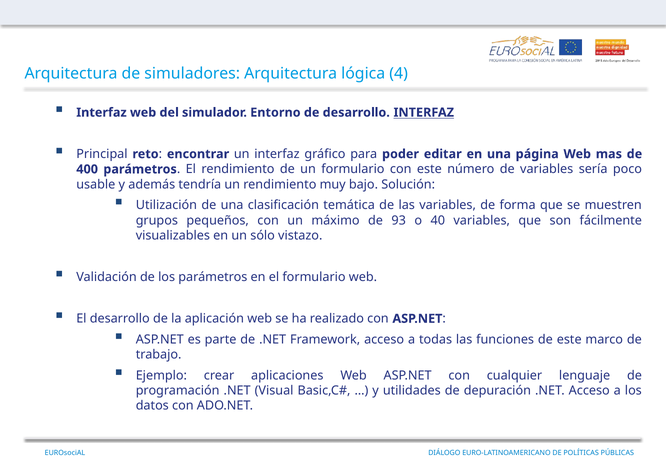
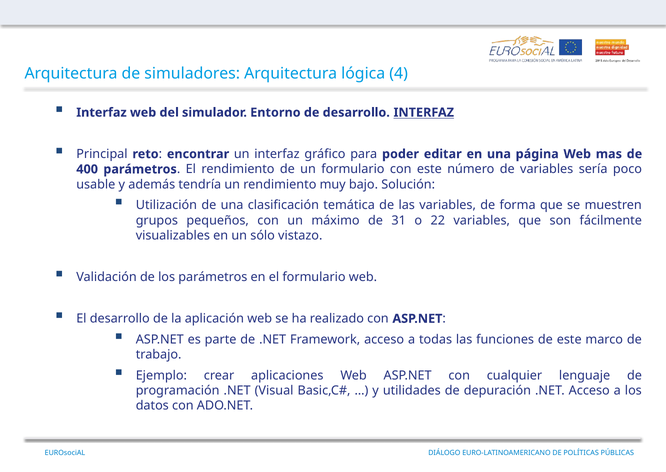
93: 93 -> 31 (399, 220)
40: 40 -> 22 (438, 220)
